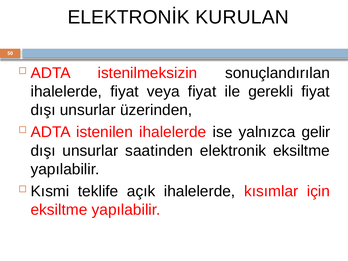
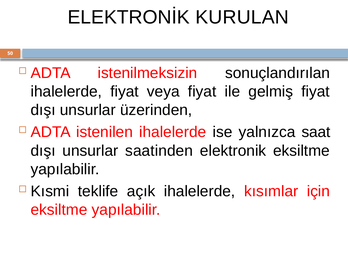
gerekli: gerekli -> gelmiş (271, 92)
gelir: gelir -> saat (316, 132)
